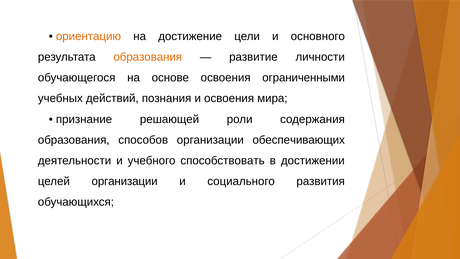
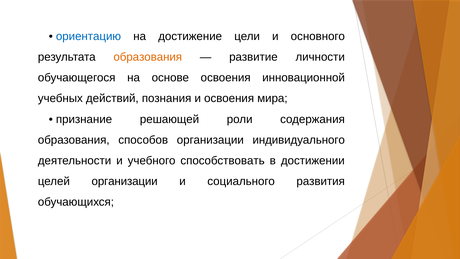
ориентацию colour: orange -> blue (88, 36)
ограниченными: ограниченными -> инновационной (304, 78)
обеспечивающих: обеспечивающих -> индивидуального (299, 140)
